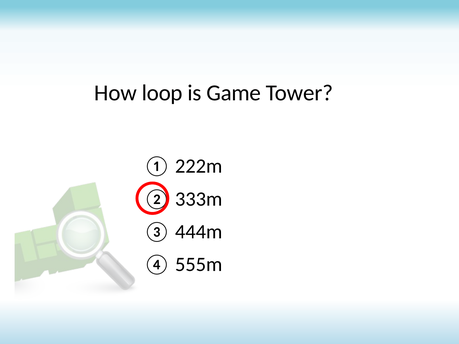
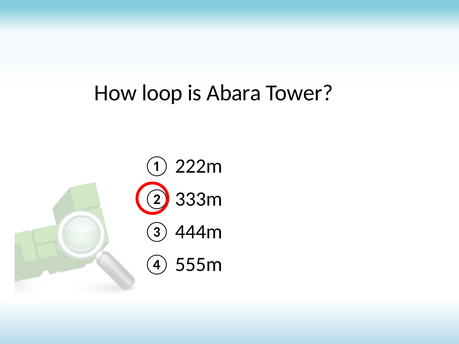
Game: Game -> Abara (234, 93)
